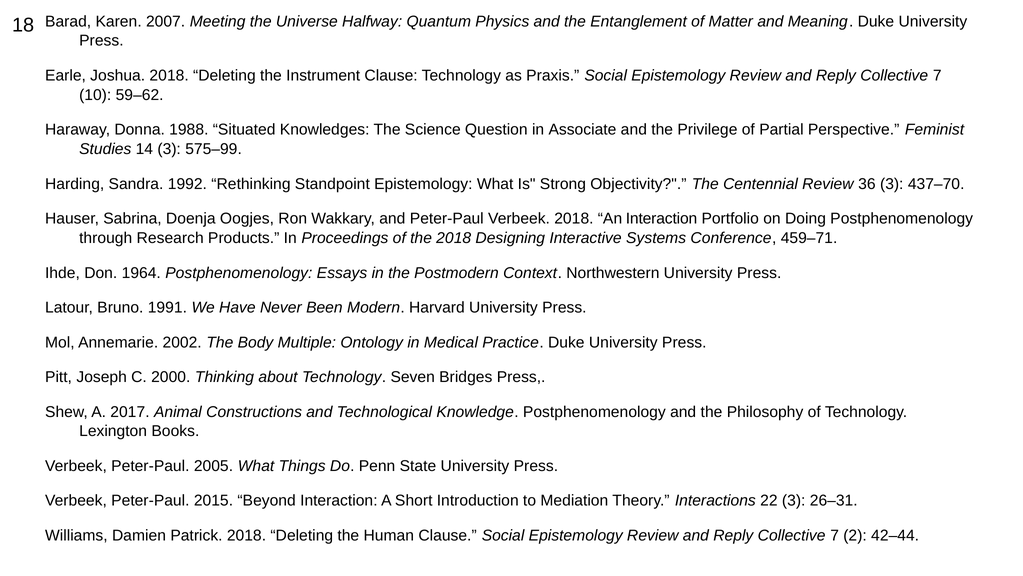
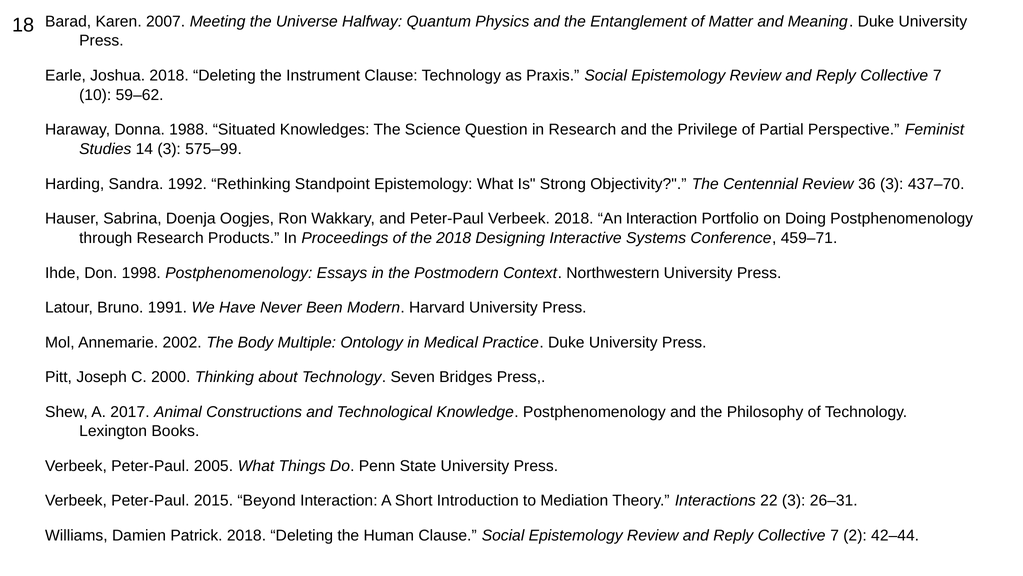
in Associate: Associate -> Research (582, 130)
1964: 1964 -> 1998 (141, 273)
